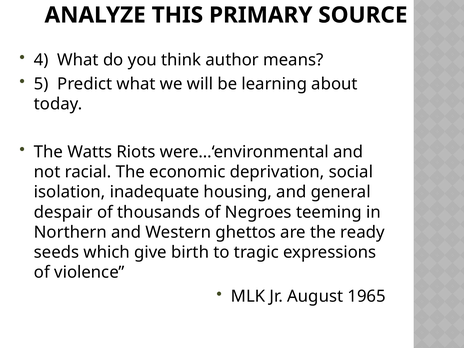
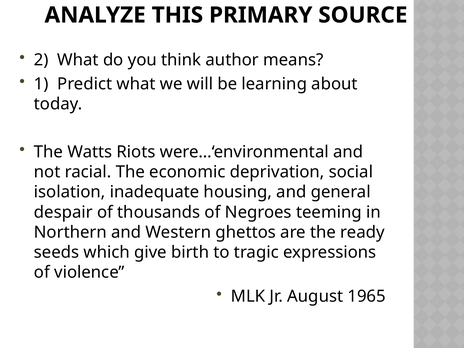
4: 4 -> 2 (41, 60)
5: 5 -> 1 (41, 84)
